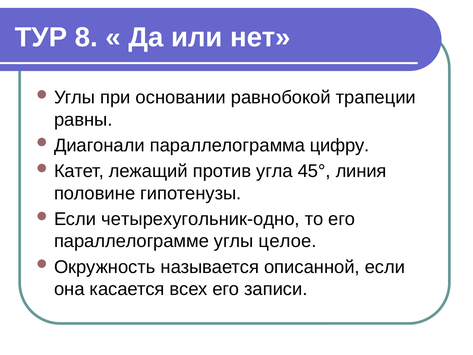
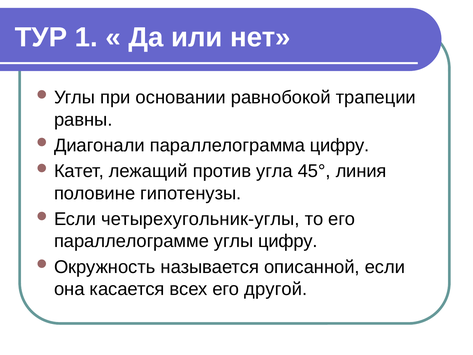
8: 8 -> 1 (86, 37)
четырехугольник-одно: четырехугольник-одно -> четырехугольник-углы (200, 219)
углы целое: целое -> цифру (288, 241)
записи: записи -> другой (276, 289)
